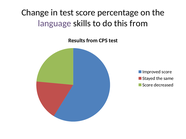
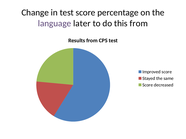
skills: skills -> later (82, 23)
